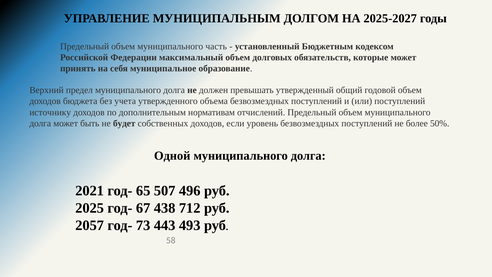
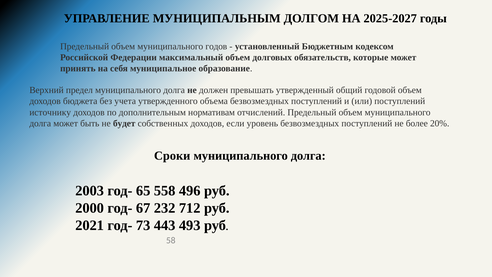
часть: часть -> годов (216, 46)
50%: 50% -> 20% (440, 123)
Одной: Одной -> Сроки (172, 156)
2021: 2021 -> 2003 (90, 191)
507: 507 -> 558 (165, 191)
2025: 2025 -> 2000 (90, 208)
438: 438 -> 232 (165, 208)
2057: 2057 -> 2021 (90, 225)
